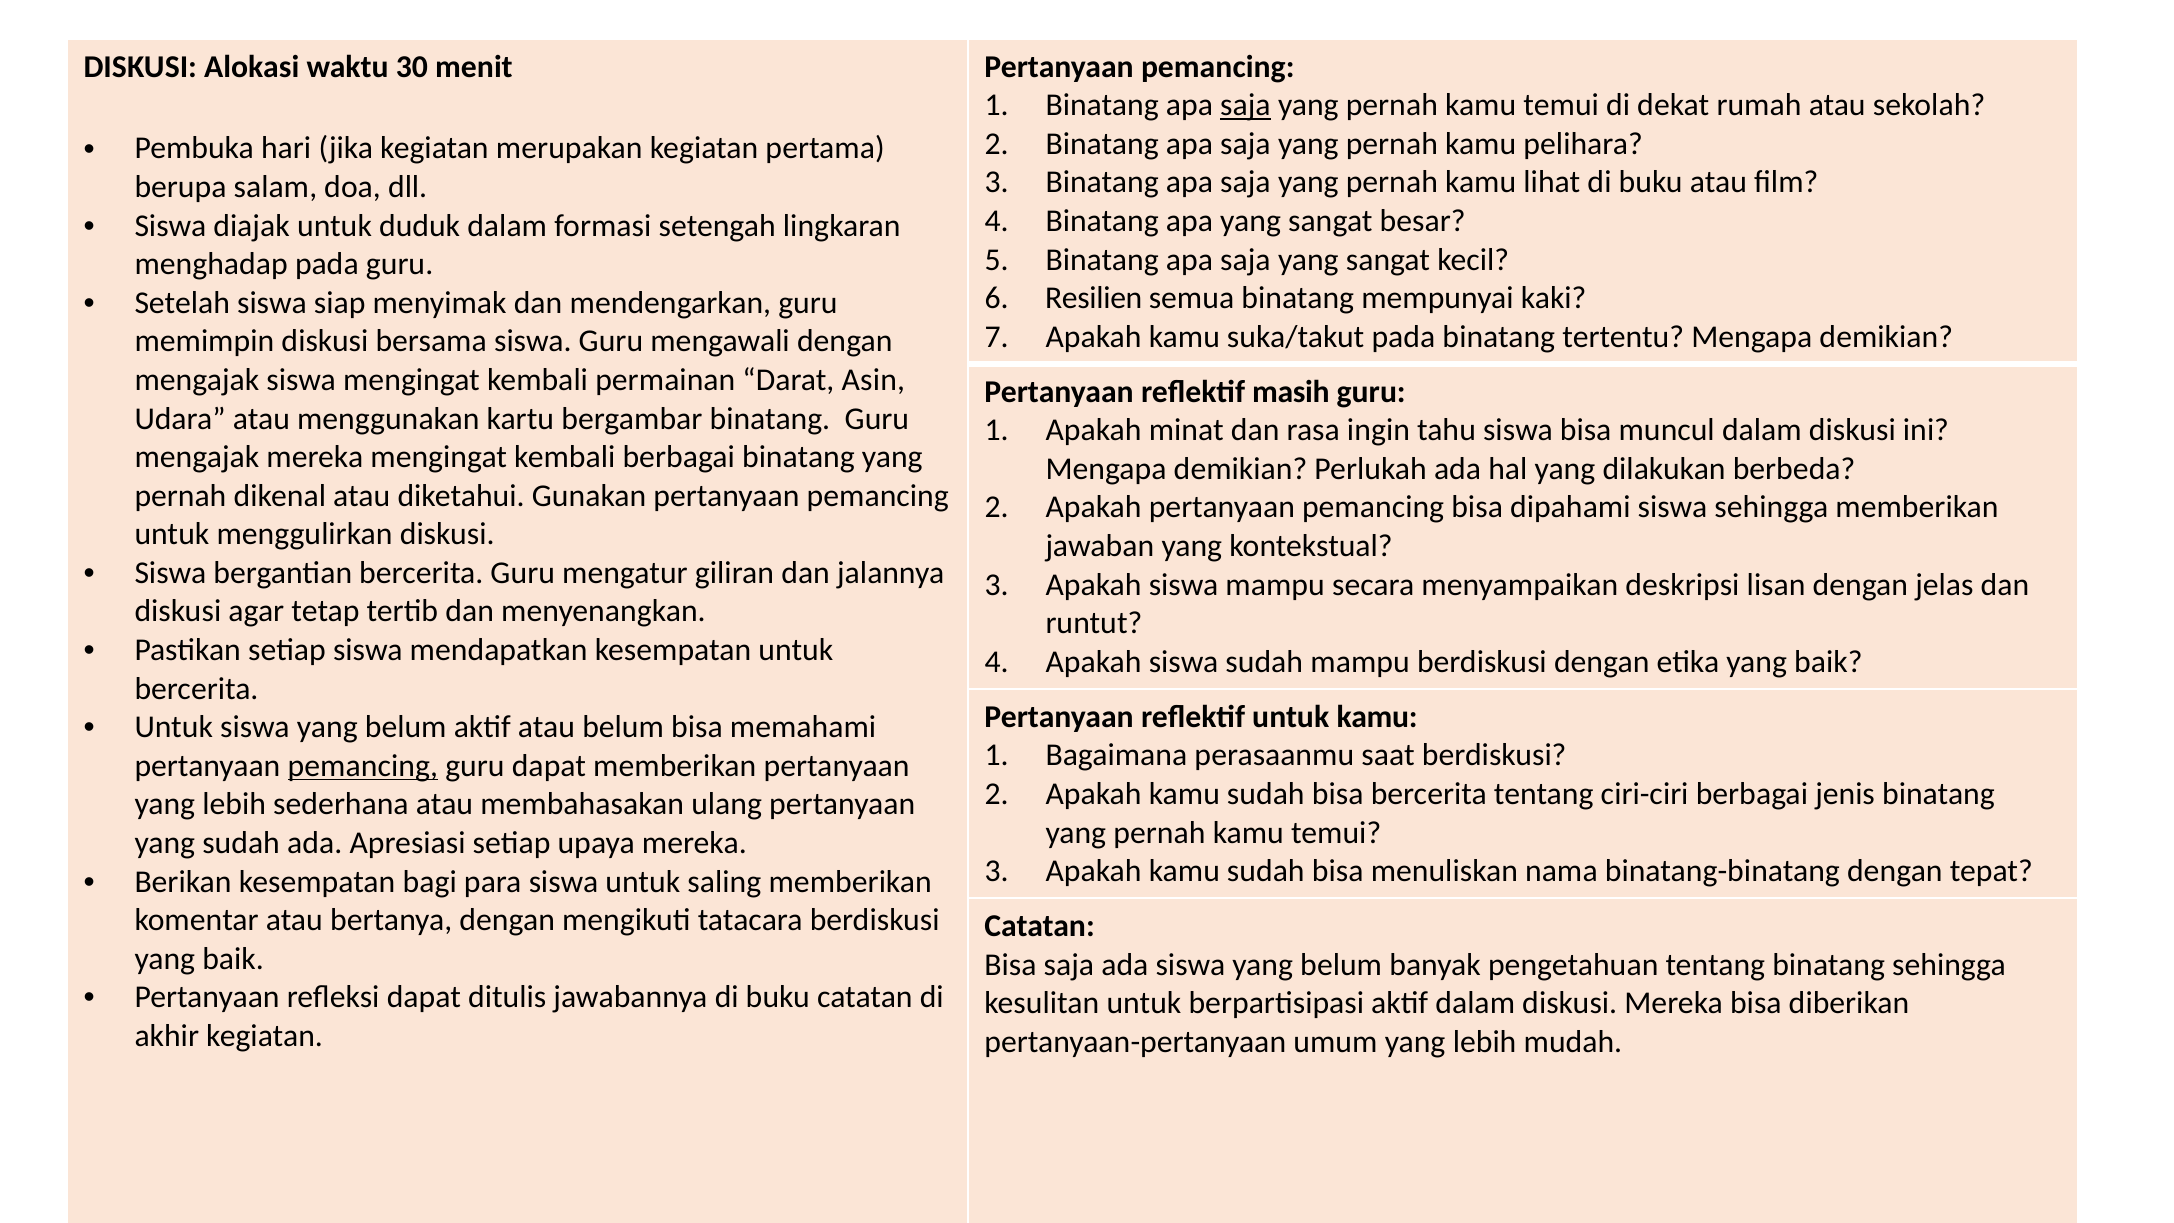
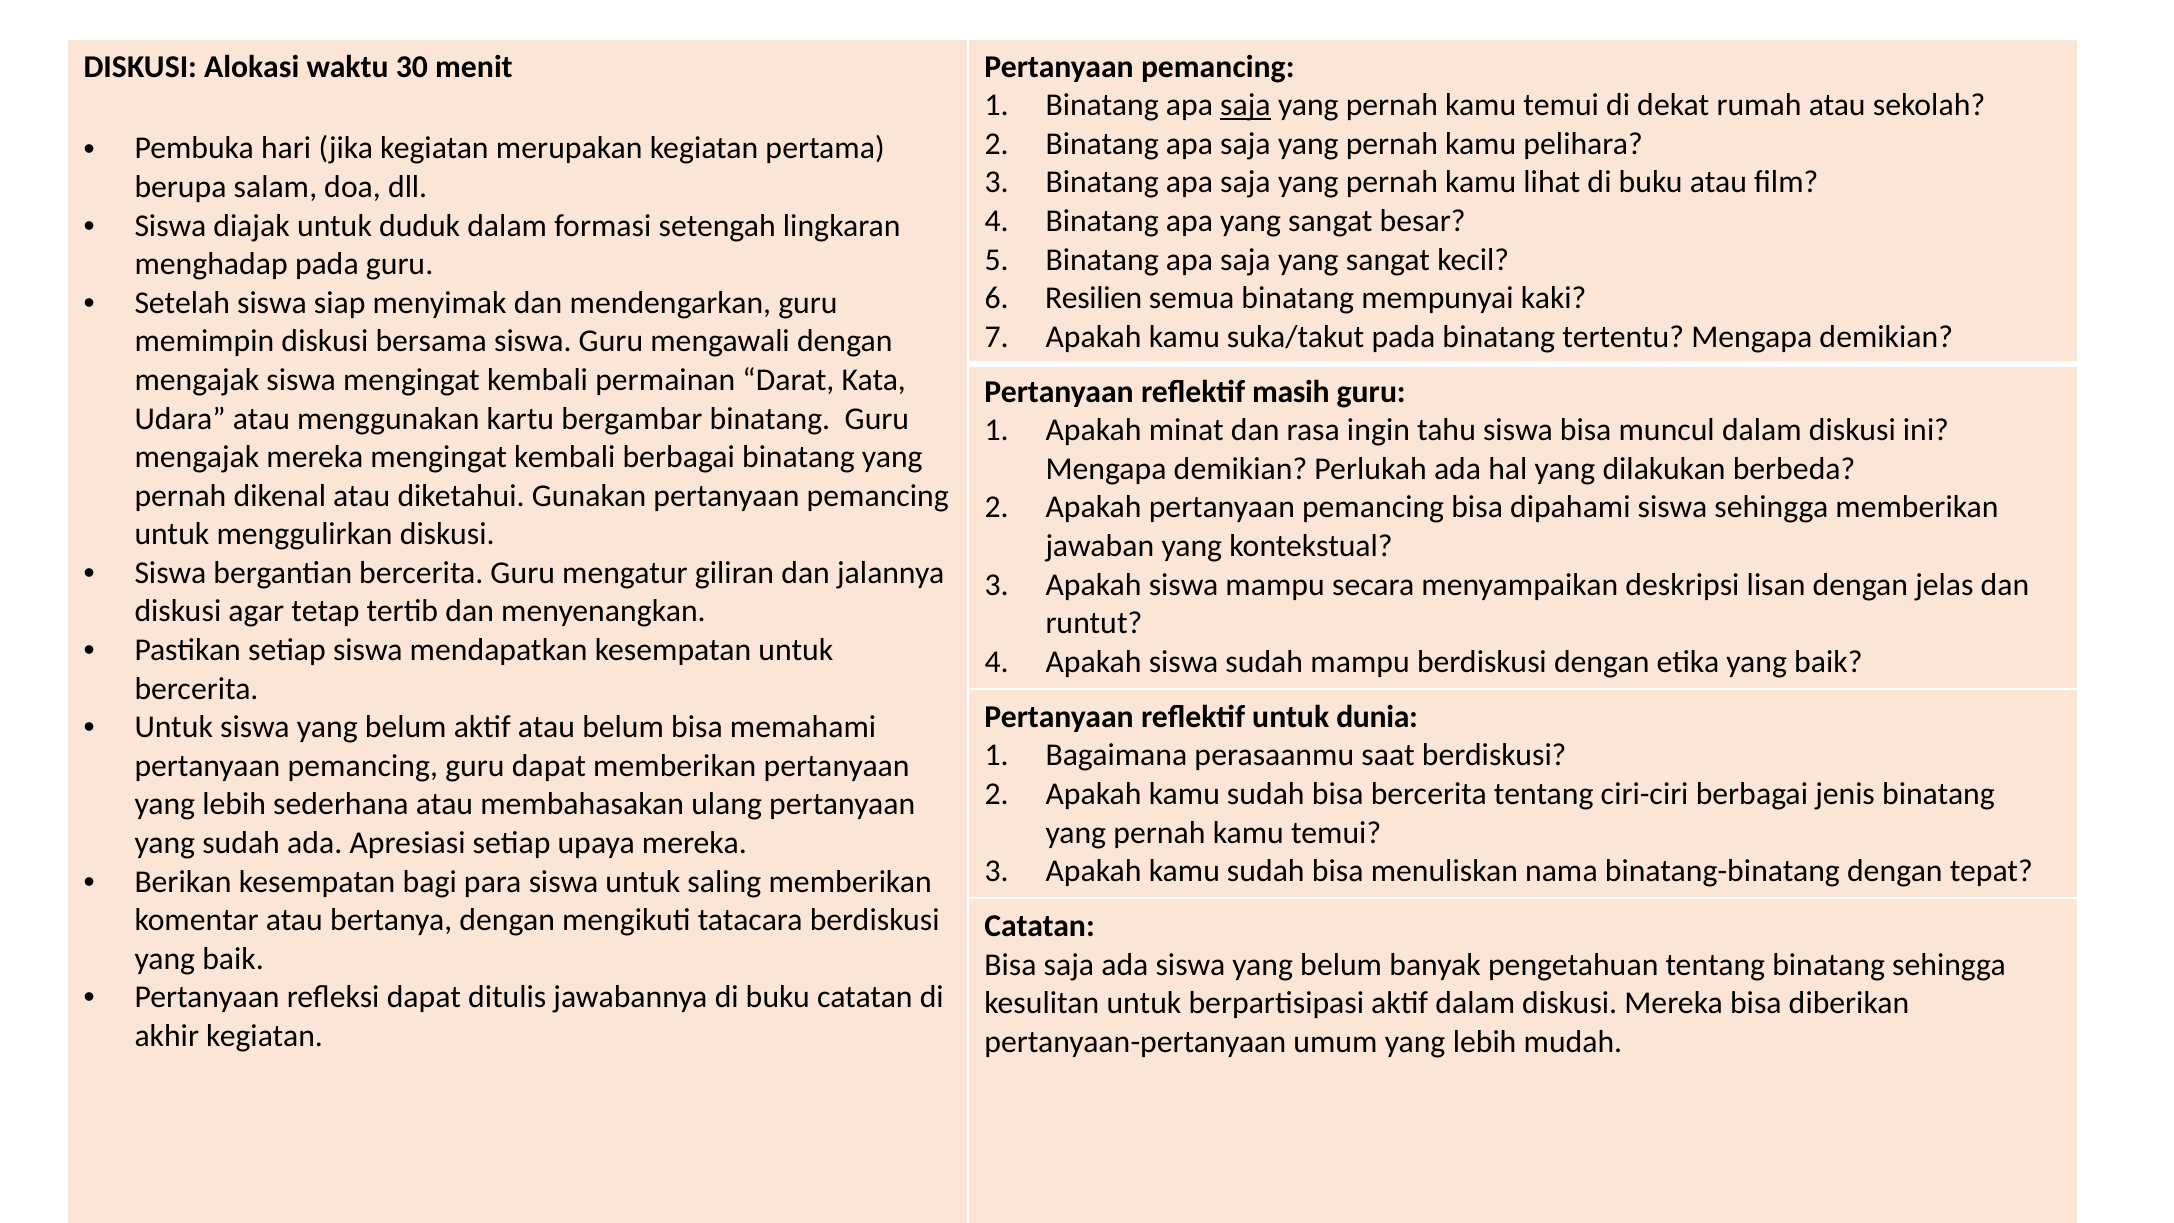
Asin: Asin -> Kata (874, 380)
untuk kamu: kamu -> dunia (1377, 717)
pemancing underline: present -> none (363, 766)
